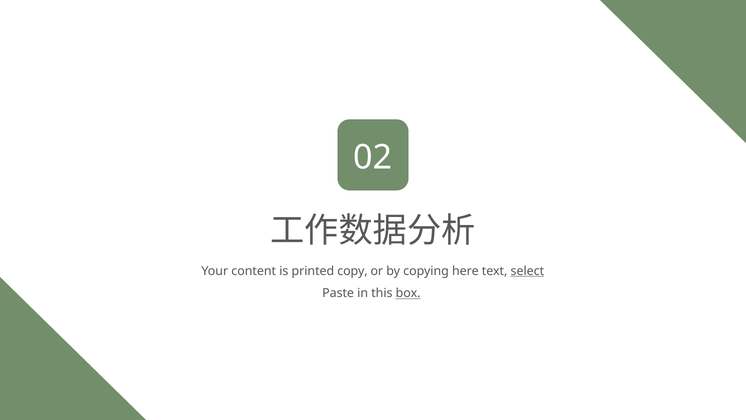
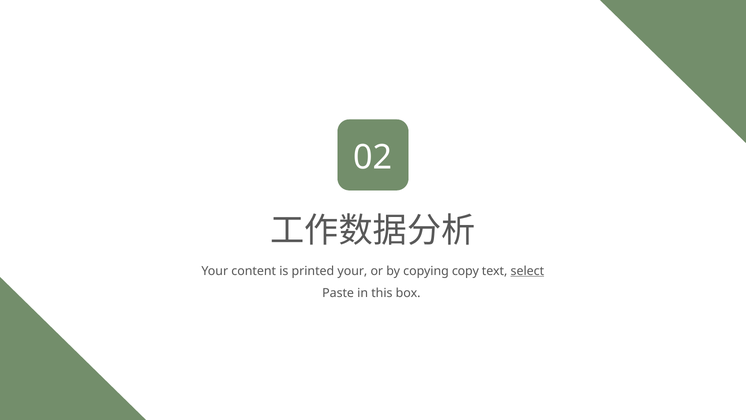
printed copy: copy -> your (352, 271)
here: here -> copy (465, 271)
box underline: present -> none (408, 293)
